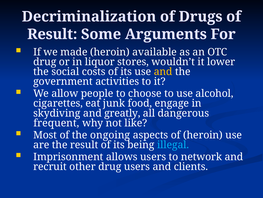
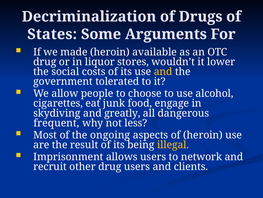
Result: Result -> States (52, 34)
activities: activities -> tolerated (117, 81)
like: like -> less (136, 123)
illegal colour: light blue -> yellow (173, 144)
